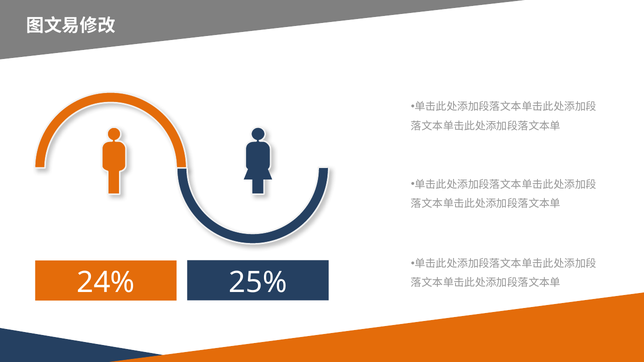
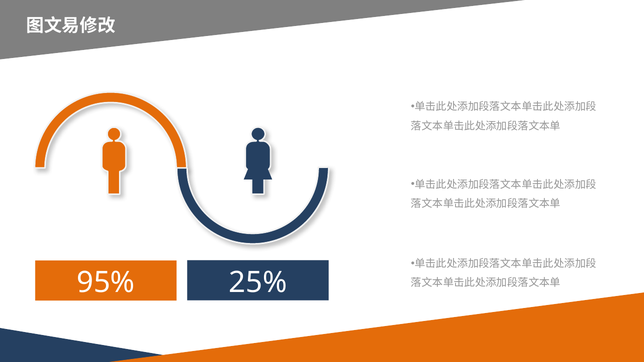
24%: 24% -> 95% (106, 283)
